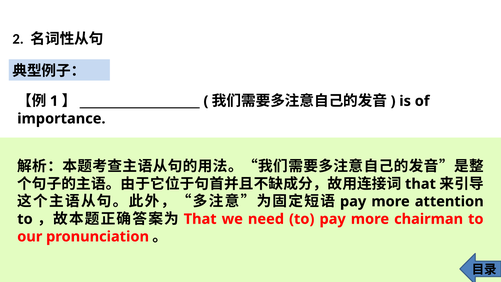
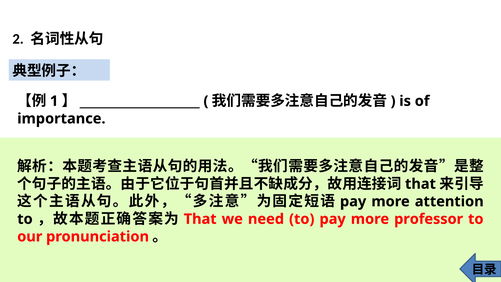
chairman: chairman -> professor (429, 219)
